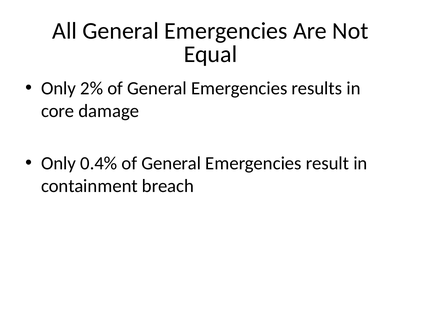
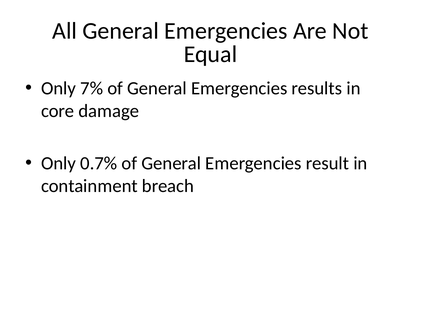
2%: 2% -> 7% (92, 88)
0.4%: 0.4% -> 0.7% (99, 163)
